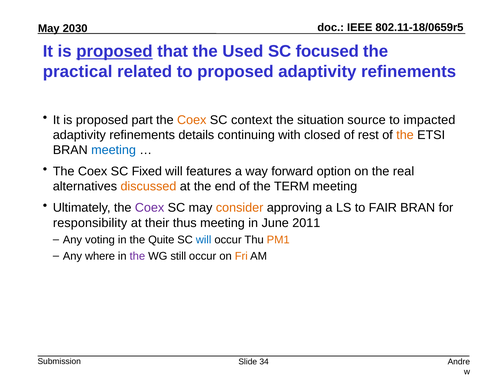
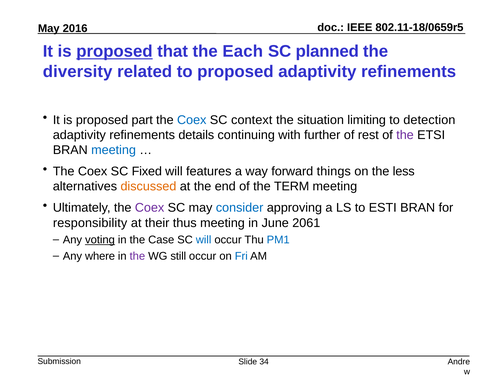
2030: 2030 -> 2016 (75, 29)
Used: Used -> Each (243, 51)
focused: focused -> planned (327, 51)
practical: practical -> diversity (78, 72)
Coex colour: orange -> blue (192, 120)
source: source -> limiting (367, 120)
impacted: impacted -> detection (429, 120)
closed: closed -> further (322, 135)
the colour: orange -> purple (405, 135)
option: option -> things (334, 172)
real: real -> less (404, 172)
consider colour: orange -> blue (240, 208)
FAIR: FAIR -> ESTI (383, 208)
2011: 2011 -> 2061 (306, 223)
voting underline: none -> present (100, 240)
Quite: Quite -> Case (161, 240)
PM1 colour: orange -> blue (278, 240)
Fri colour: orange -> blue (241, 256)
